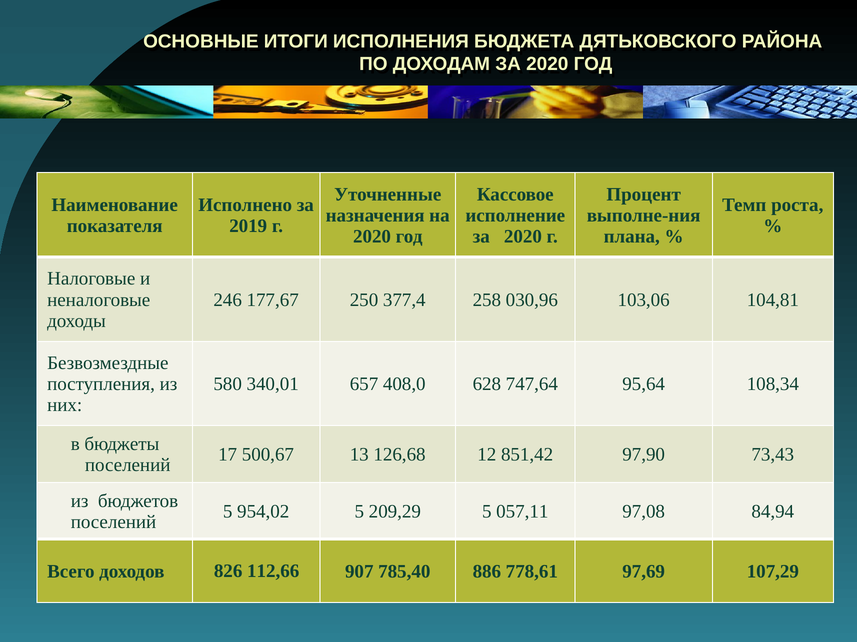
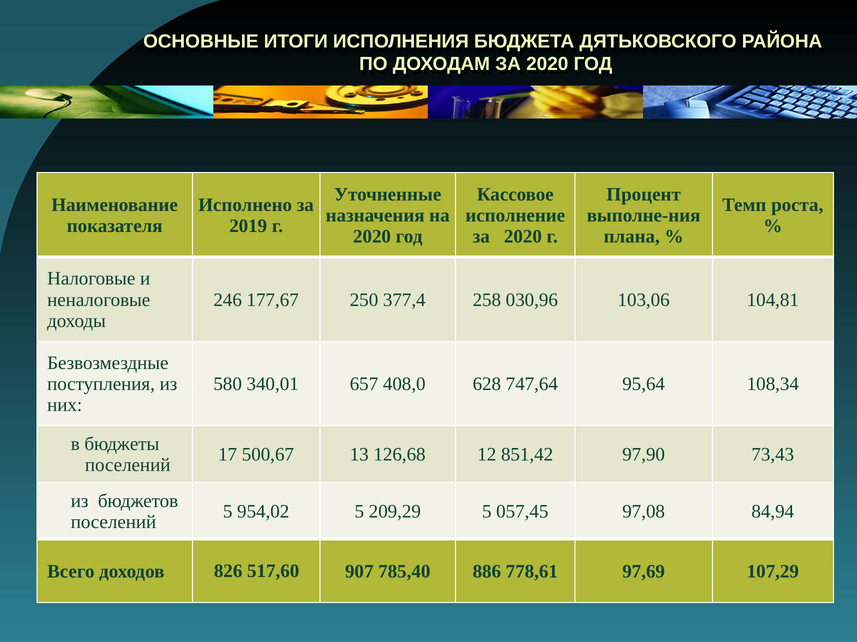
057,11: 057,11 -> 057,45 (522, 512)
112,66: 112,66 -> 517,60 (273, 572)
